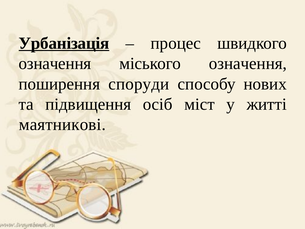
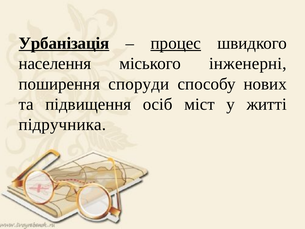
процес underline: none -> present (176, 43)
означення: означення -> населення (55, 64)
міського означення: означення -> інженерні (248, 64)
маятникові: маятникові -> підручника (62, 125)
